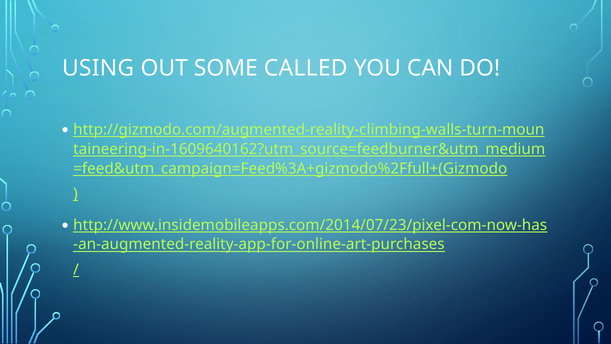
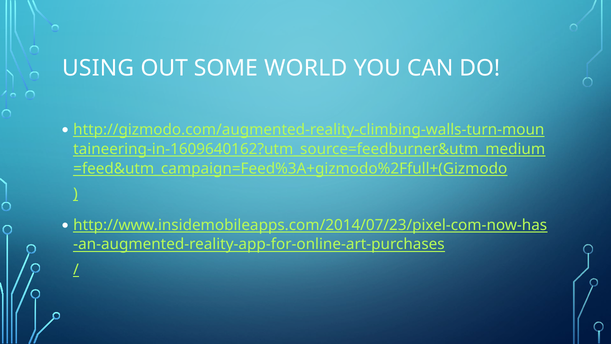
CALLED: CALLED -> WORLD (306, 68)
